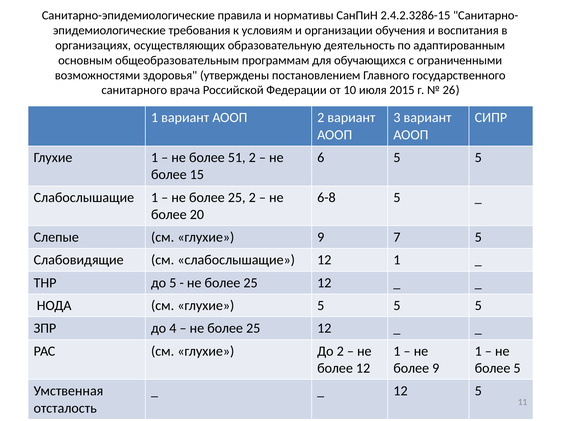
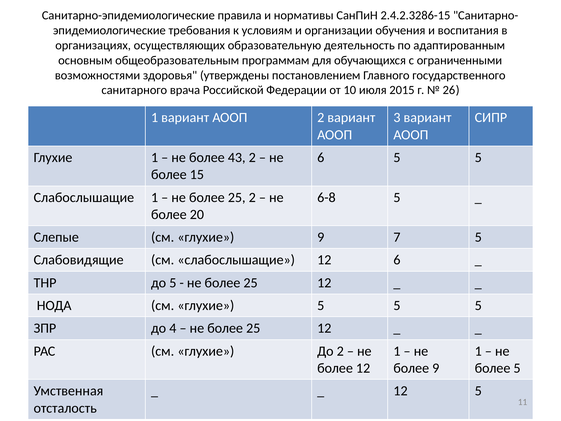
51: 51 -> 43 (237, 157)
слабослышащие 12 1: 1 -> 6 (397, 260)
